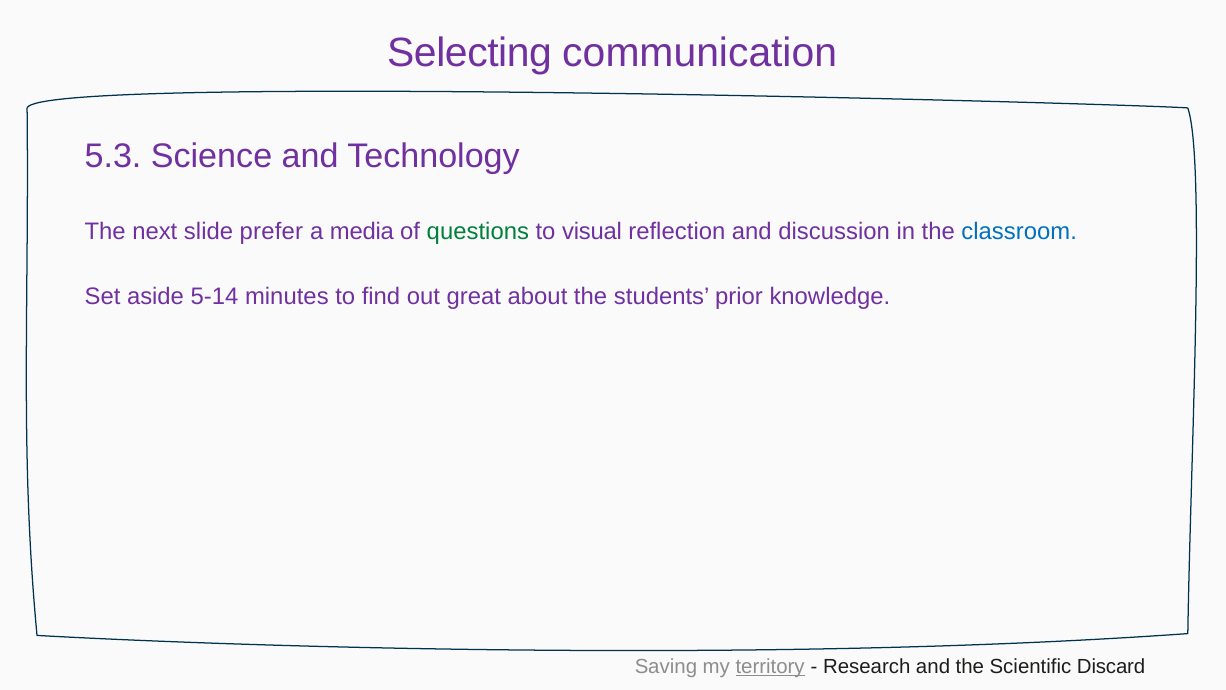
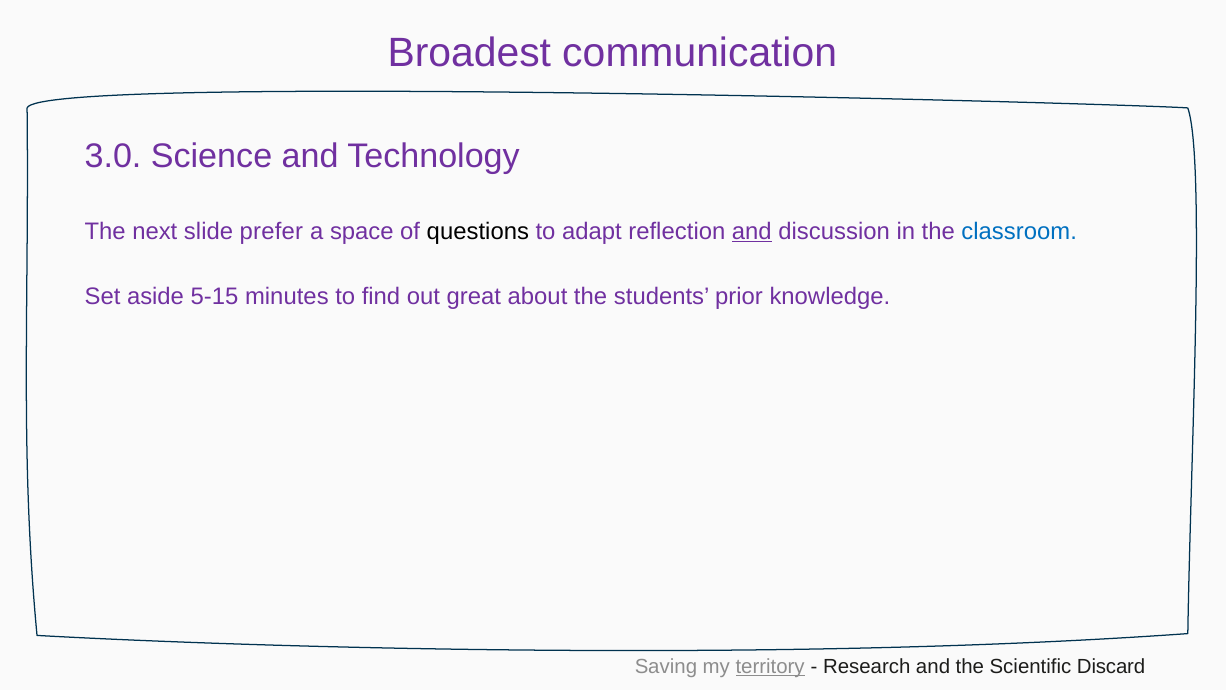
Selecting: Selecting -> Broadest (469, 53)
5.3: 5.3 -> 3.0 (113, 156)
media: media -> space (362, 231)
questions colour: green -> black (478, 231)
visual: visual -> adapt (592, 231)
and underline: none -> present (752, 231)
5-14: 5-14 -> 5-15 (215, 297)
